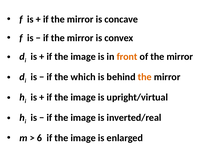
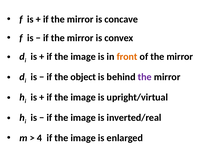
which: which -> object (83, 77)
the colour: orange -> purple (145, 77)
6: 6 -> 4 (40, 138)
